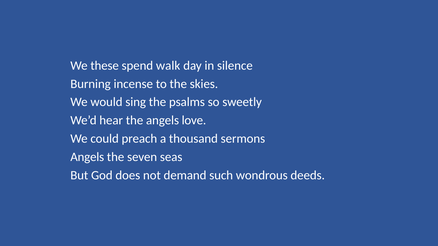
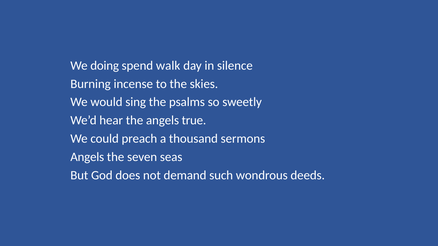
these: these -> doing (105, 66)
love: love -> true (194, 121)
